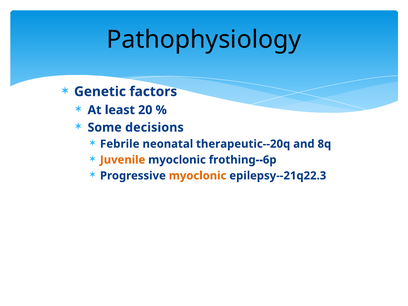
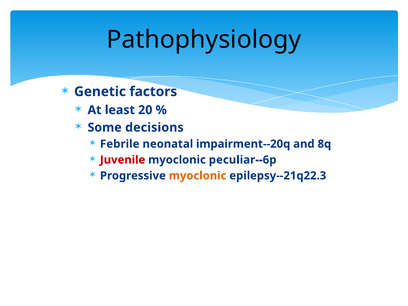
therapeutic--20q: therapeutic--20q -> impairment--20q (243, 144)
Juvenile colour: orange -> red (123, 160)
frothing--6p: frothing--6p -> peculiar--6p (243, 160)
